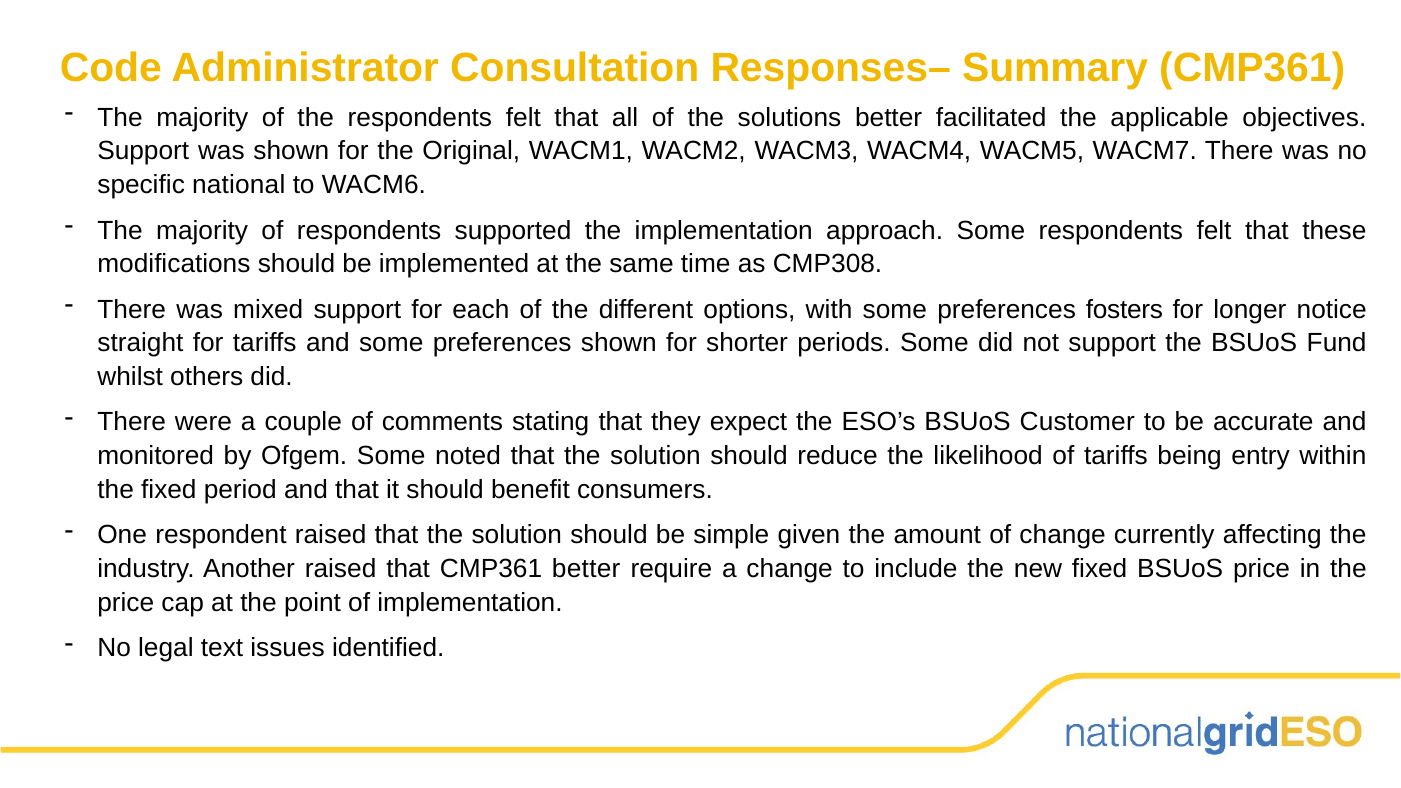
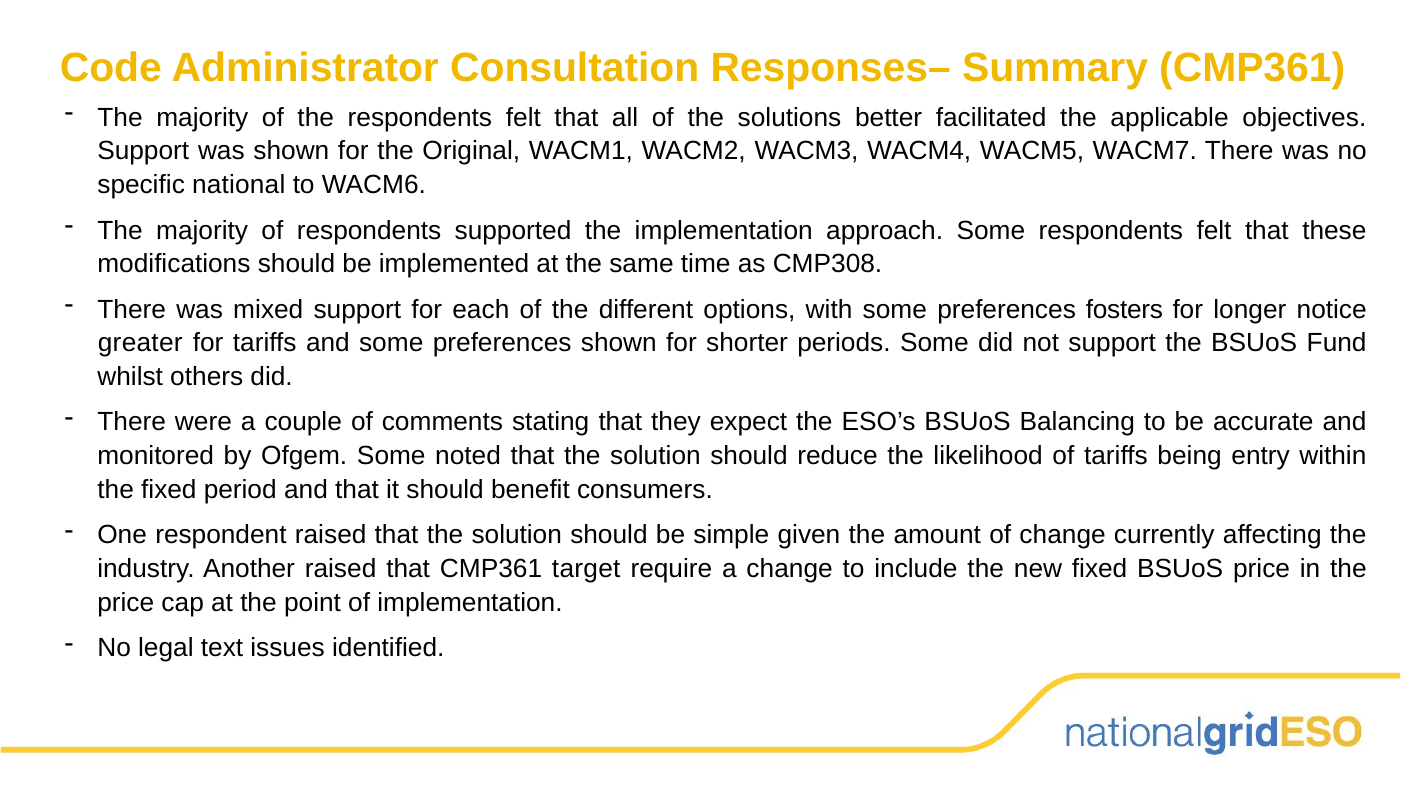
straight: straight -> greater (140, 343)
Customer: Customer -> Balancing (1077, 422)
CMP361 better: better -> target (586, 569)
